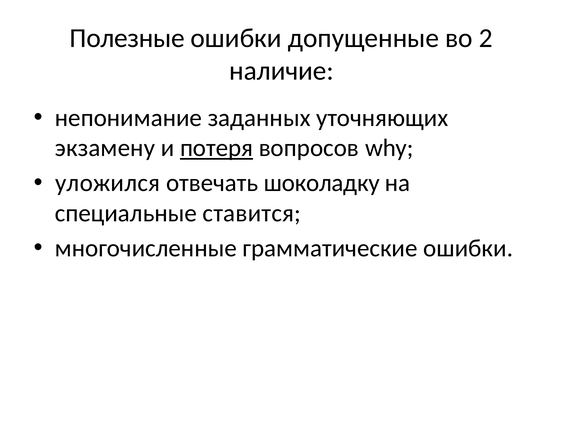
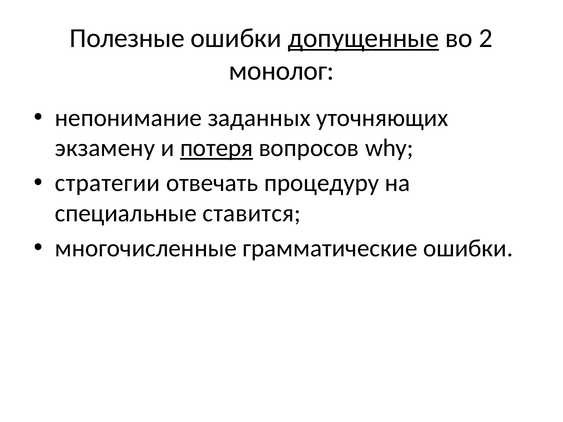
допущенные underline: none -> present (364, 38)
наличие: наличие -> монолог (282, 71)
уложился: уложился -> стратегии (108, 183)
шоколадку: шоколадку -> процедуру (322, 183)
